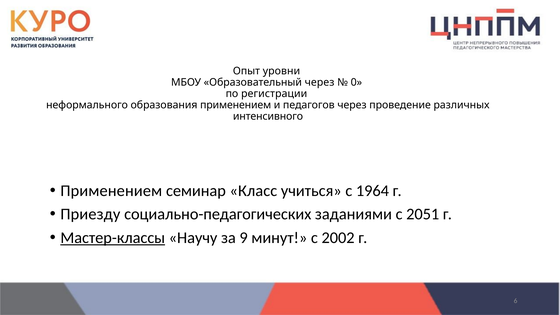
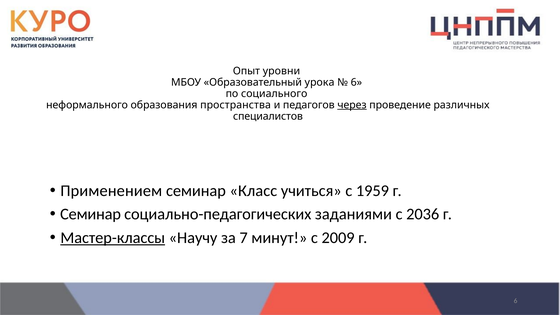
Образовательный через: через -> урока (320, 82)
0: 0 -> 6 (356, 82)
регистрации: регистрации -> социального (274, 94)
образования применением: применением -> пространства (236, 105)
через underline: none -> present (352, 105)
интенсивного: интенсивного -> специалистов (268, 116)
1964: 1964 -> 1959 (372, 191)
Приезду: Приезду -> Семинар (91, 214)
2051: 2051 -> 2036 (423, 214)
9: 9 -> 7 (244, 238)
2002: 2002 -> 2009 (338, 238)
